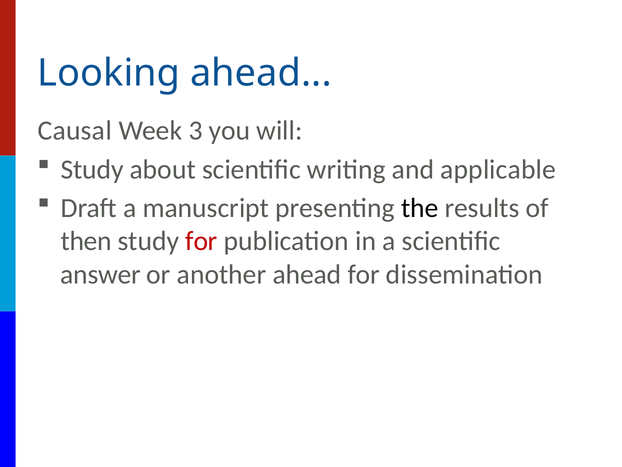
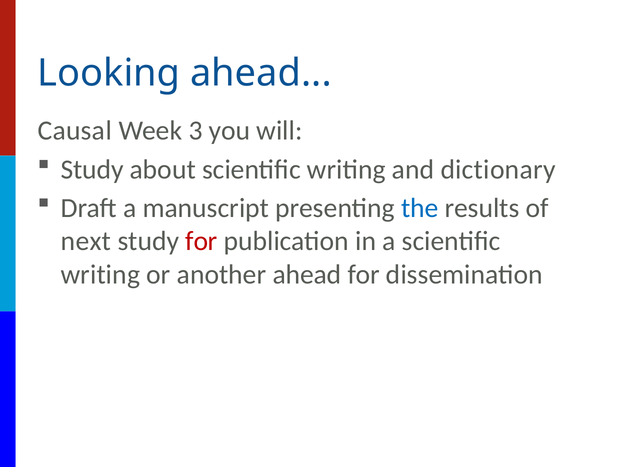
applicable: applicable -> dictionary (498, 169)
the colour: black -> blue (420, 208)
then: then -> next (86, 241)
answer: answer -> writing (100, 274)
